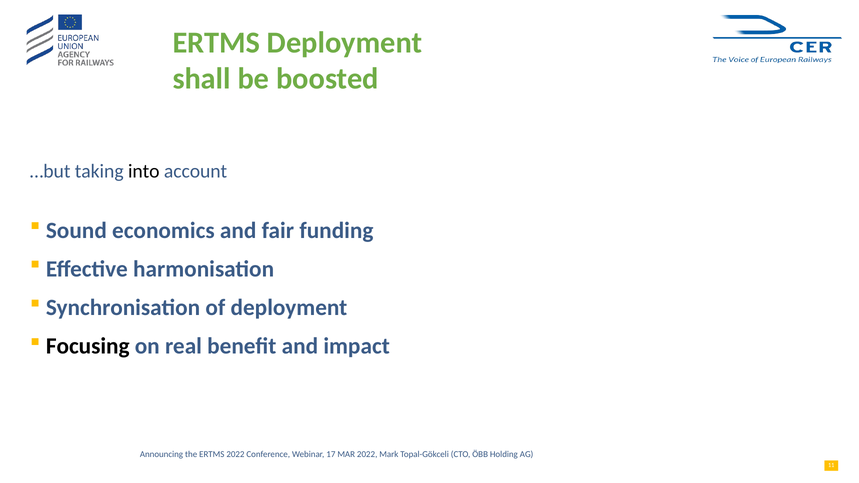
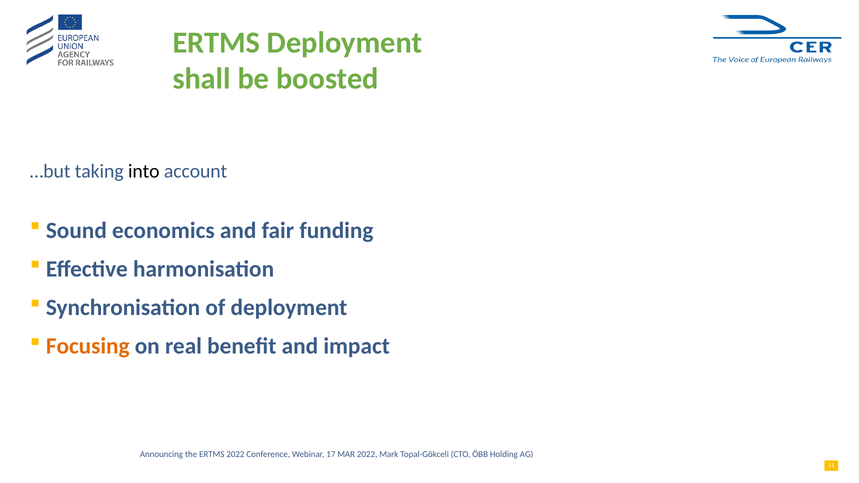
Focusing colour: black -> orange (88, 346)
